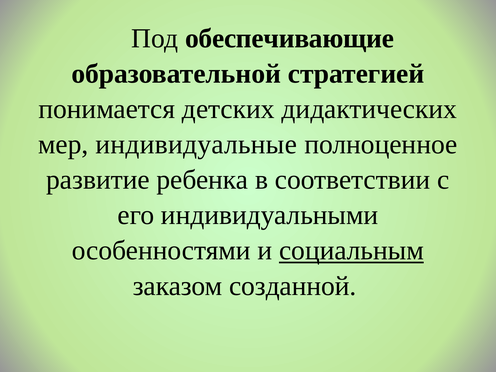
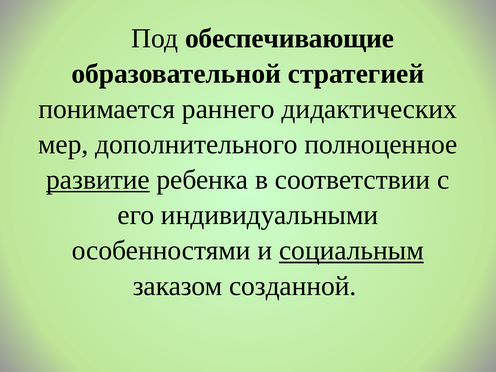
детских: детских -> раннего (228, 109)
индивидуальные: индивидуальные -> дополнительного (196, 144)
развитие underline: none -> present (98, 180)
